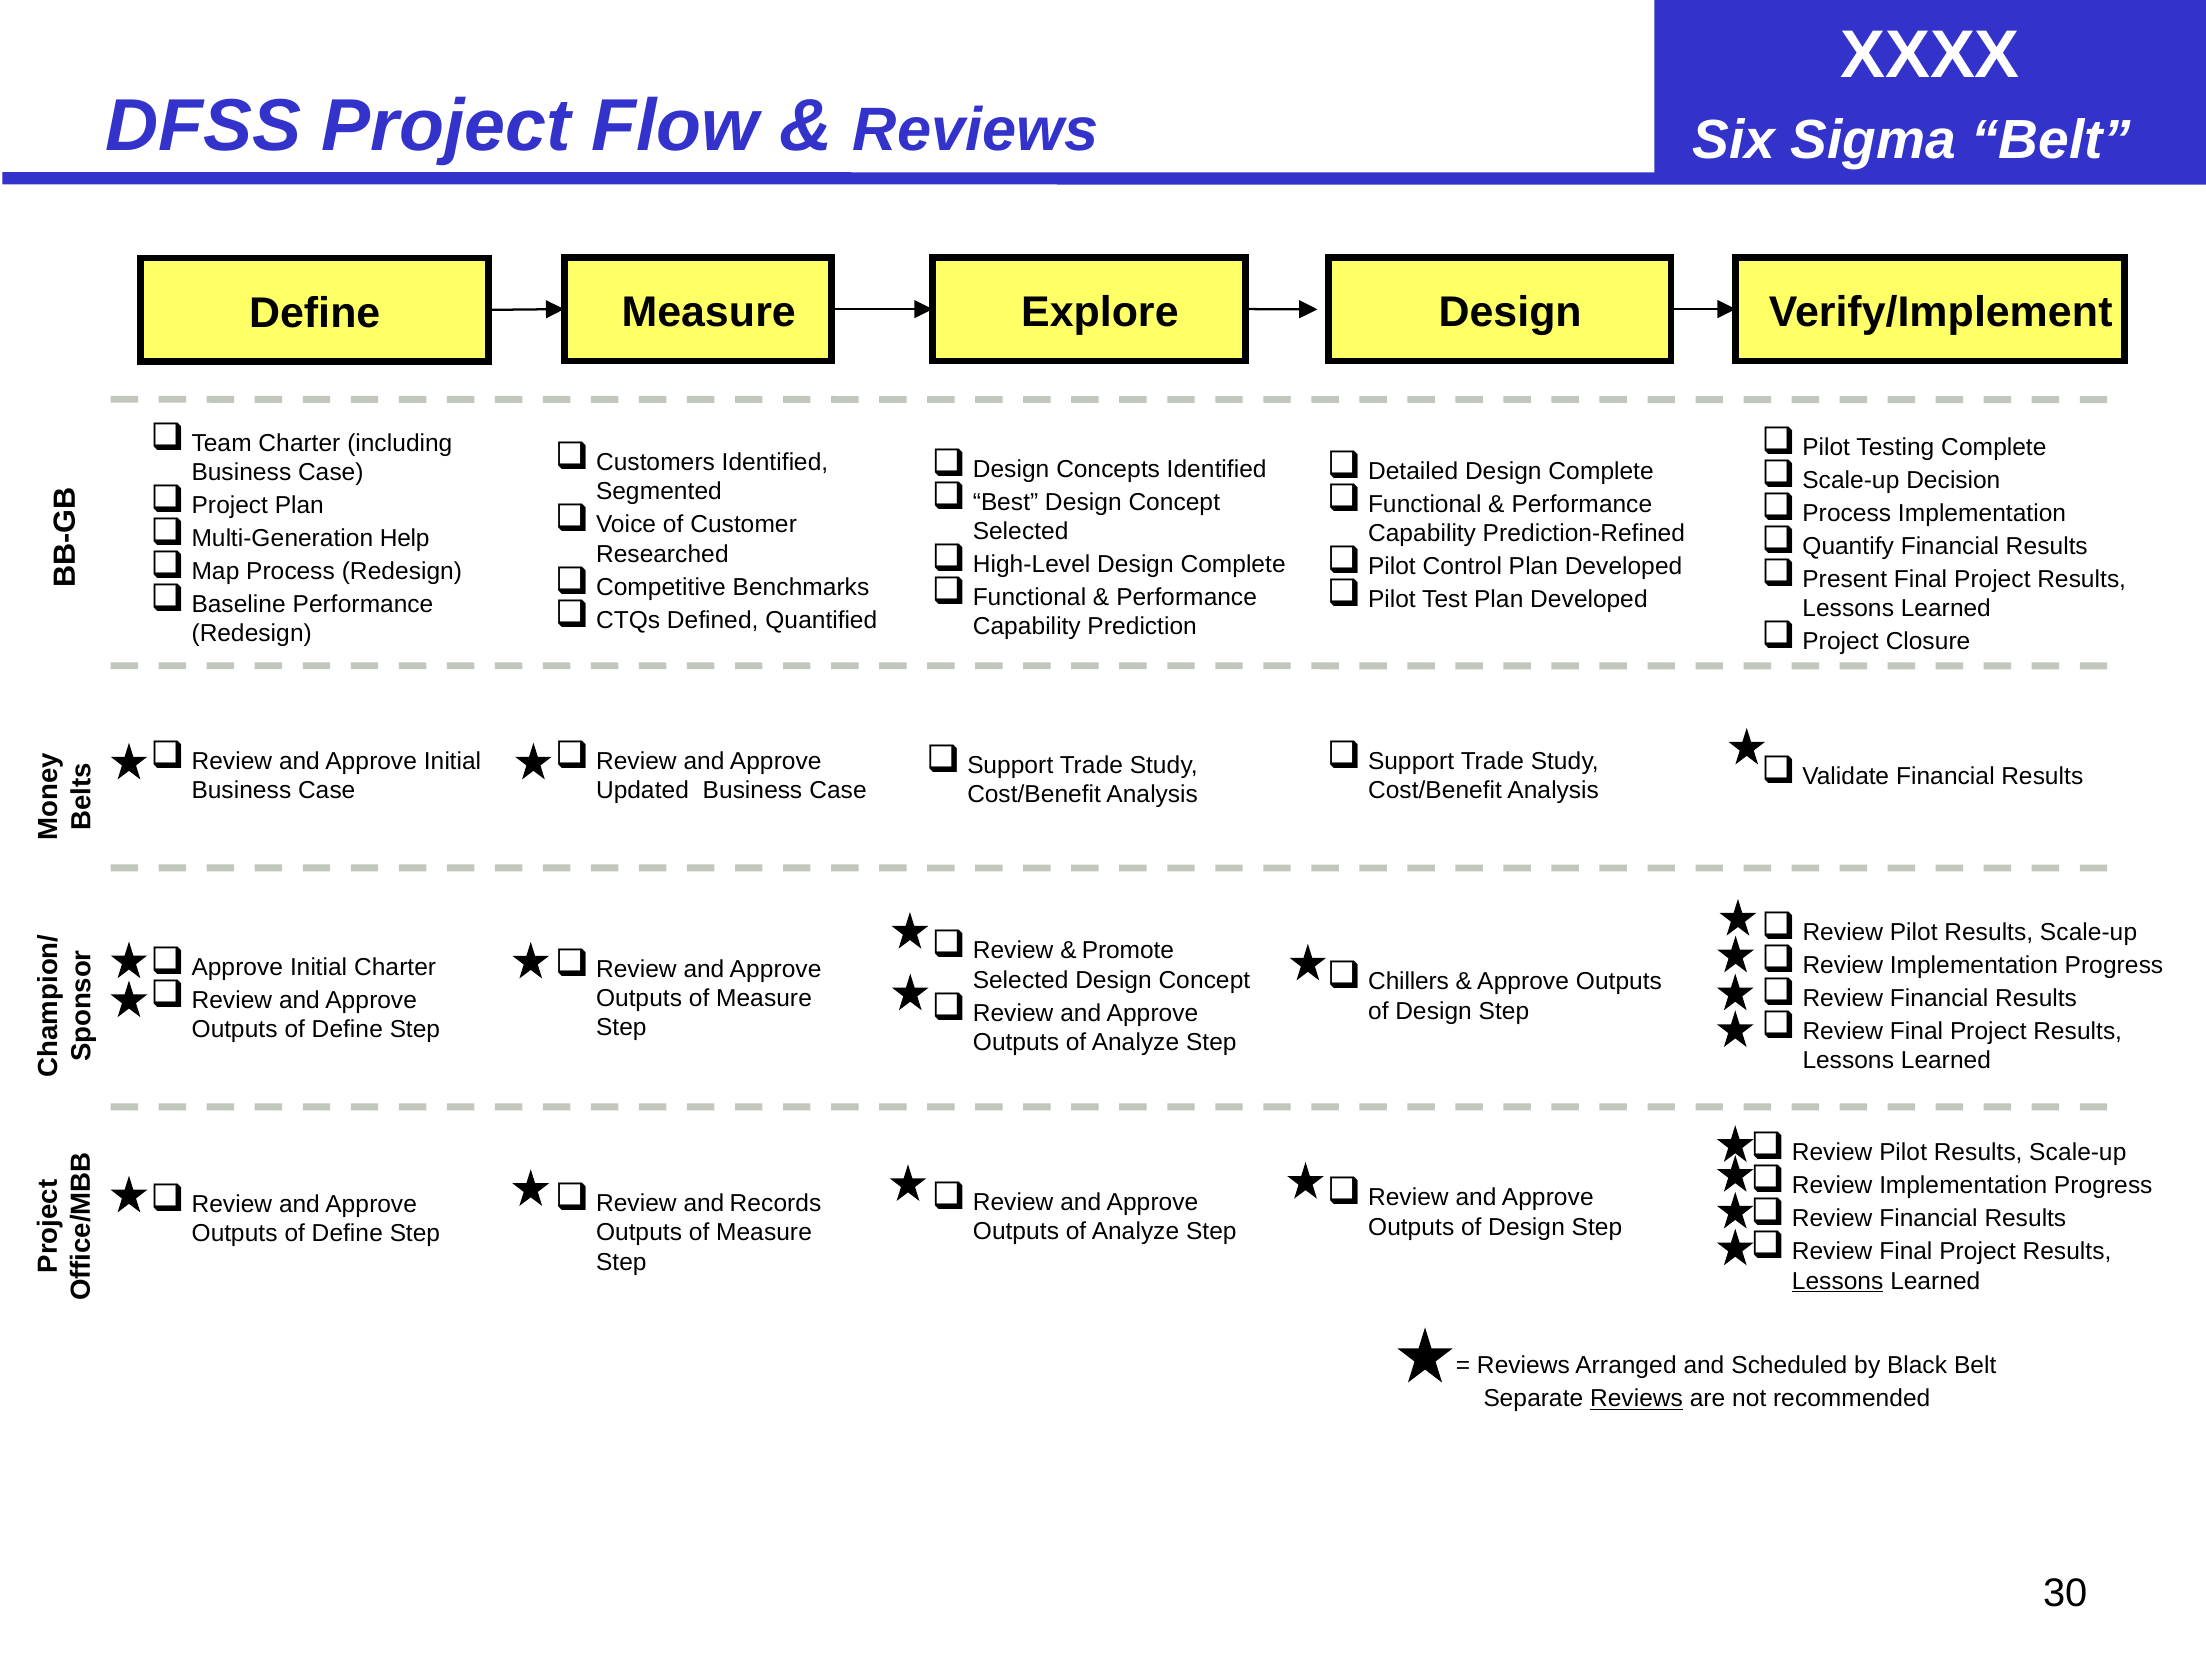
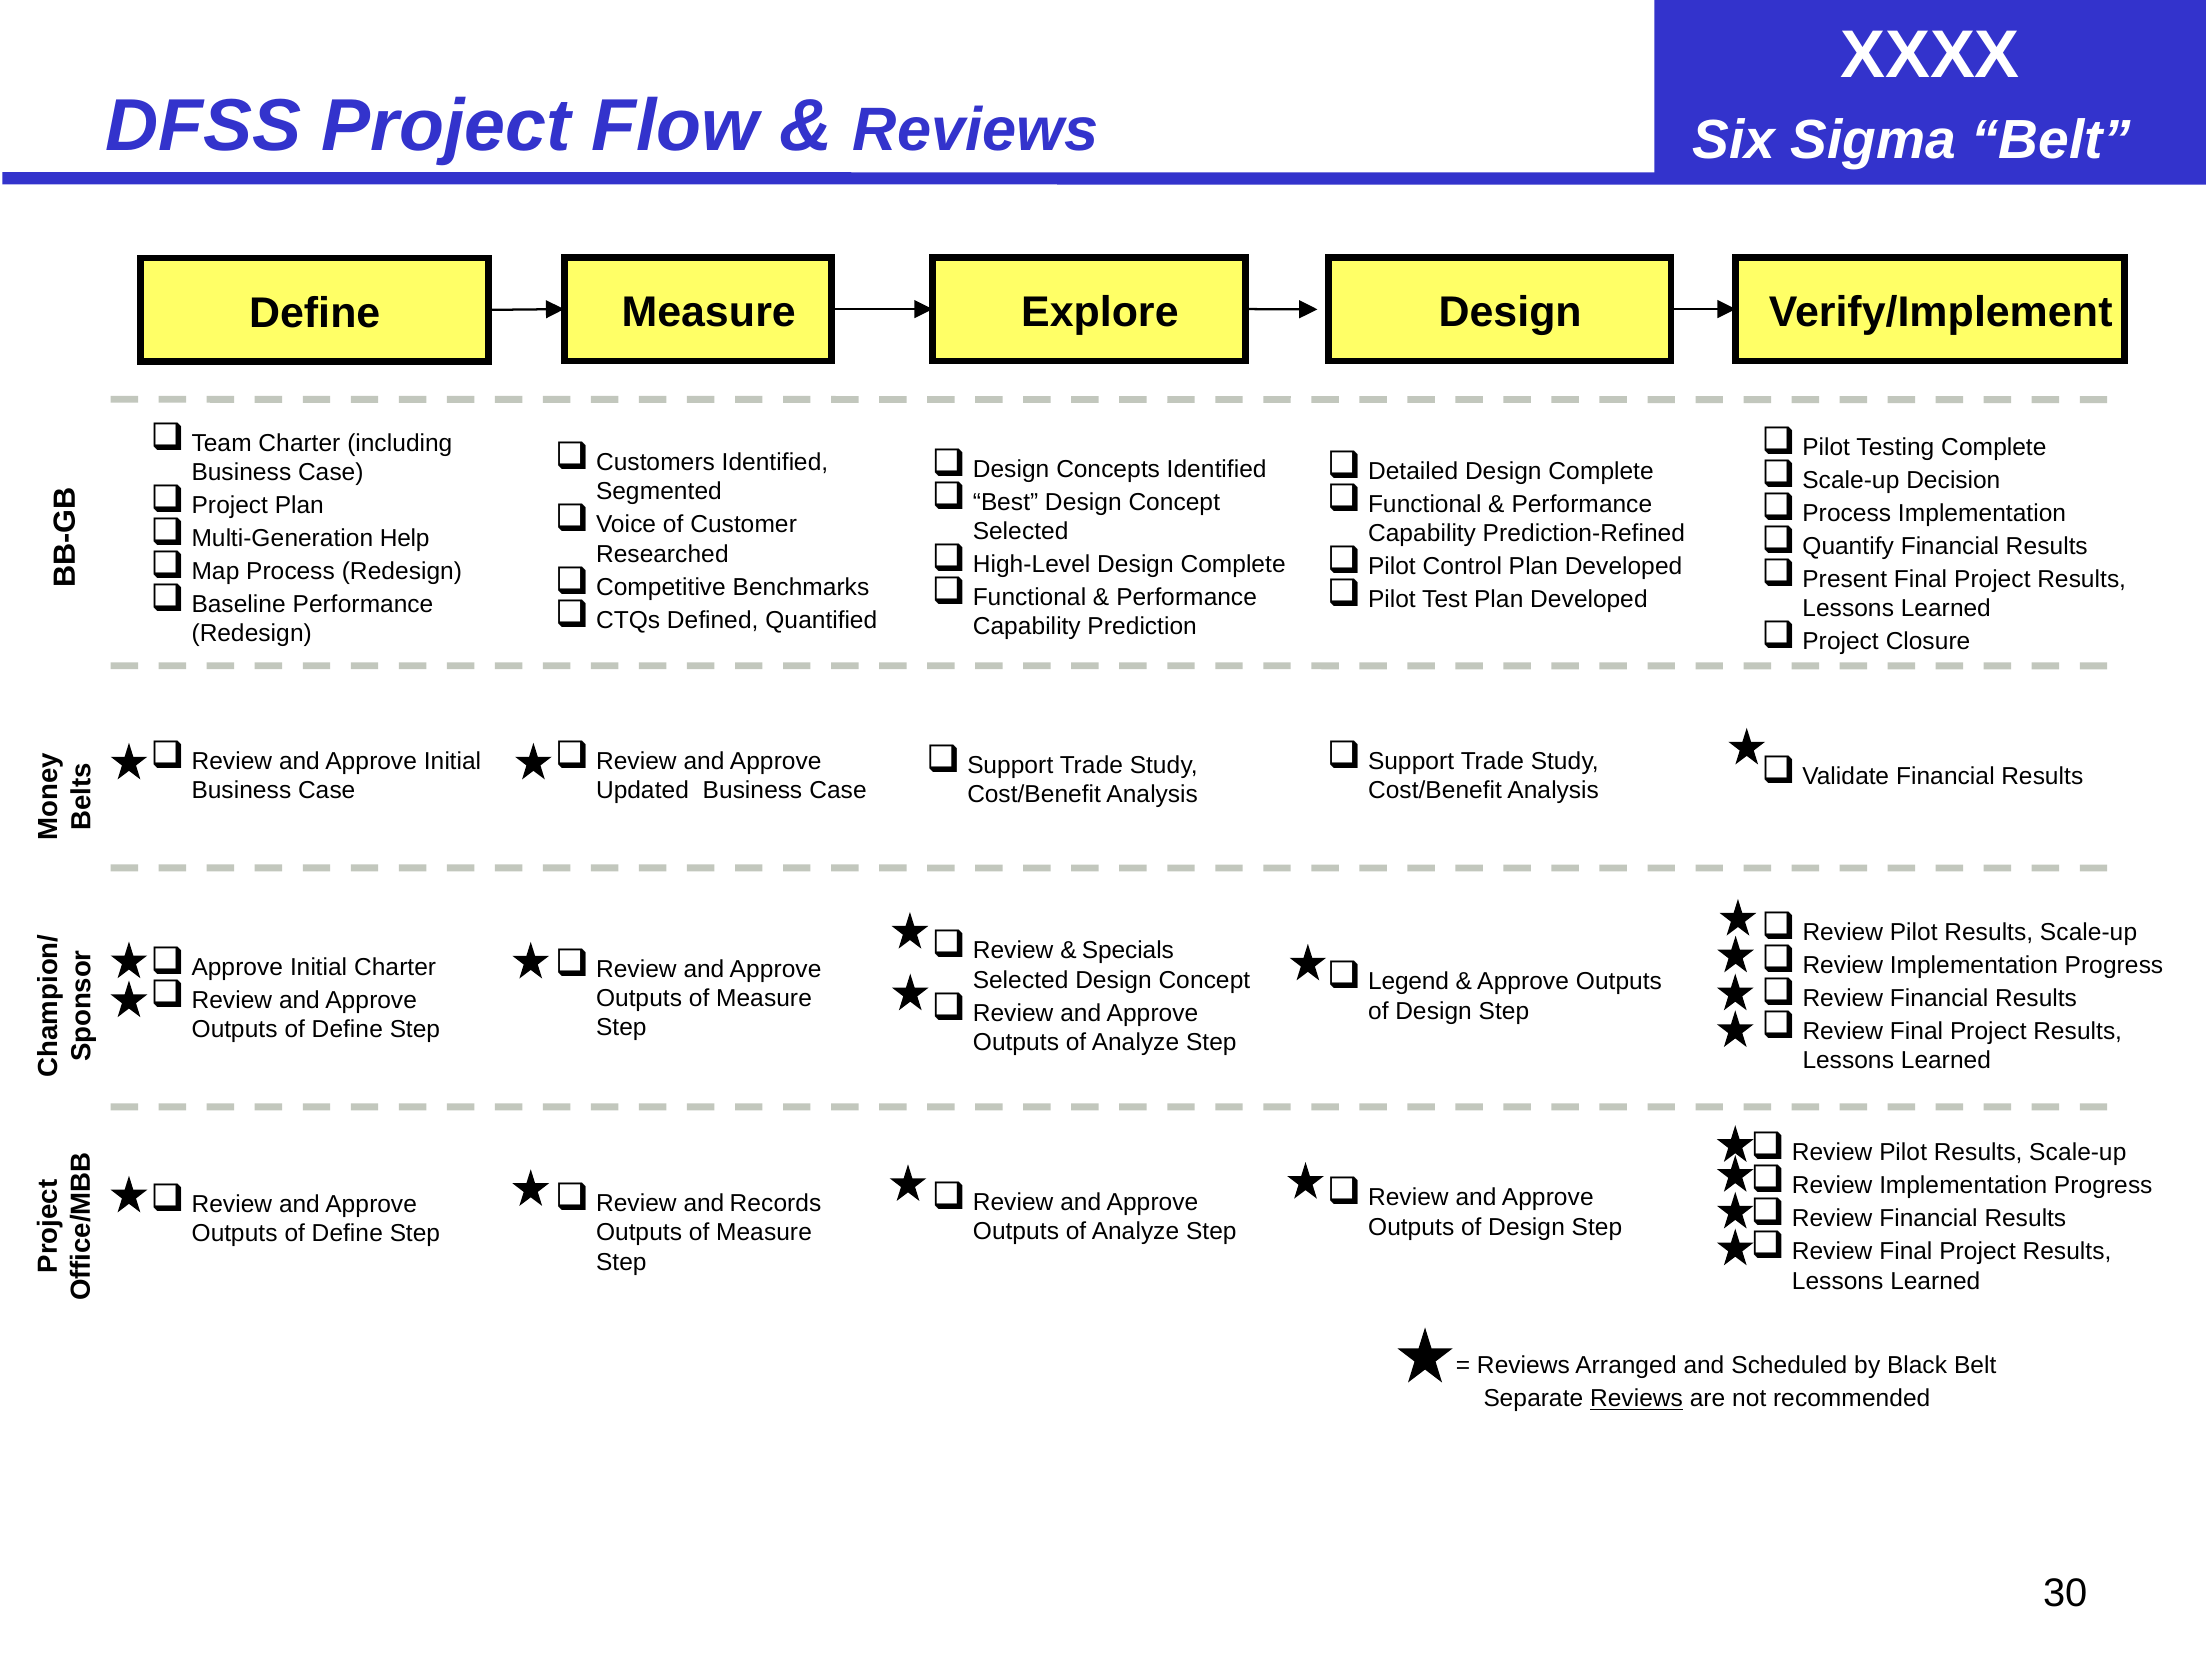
Promote: Promote -> Specials (1128, 951)
Chillers: Chillers -> Legend (1409, 982)
Lessons underline: present -> none (1838, 1282)
